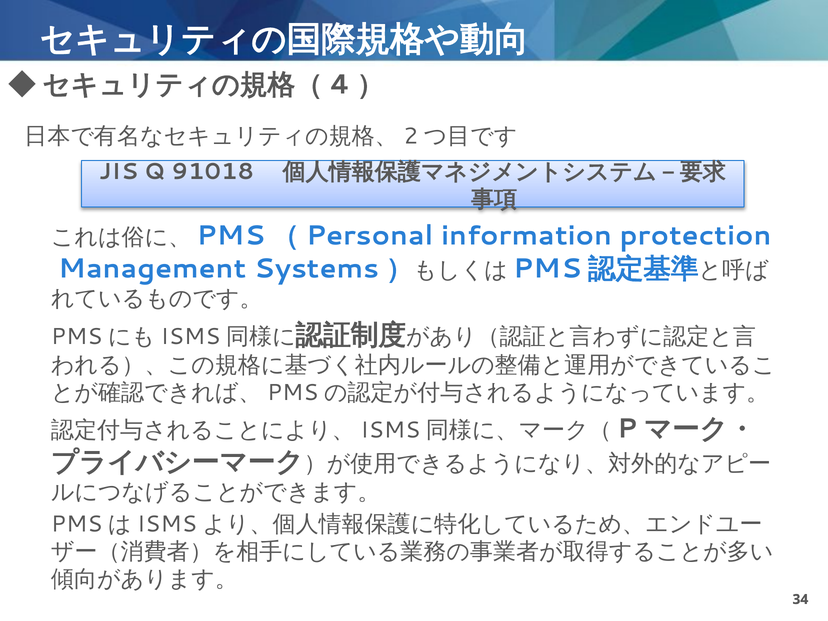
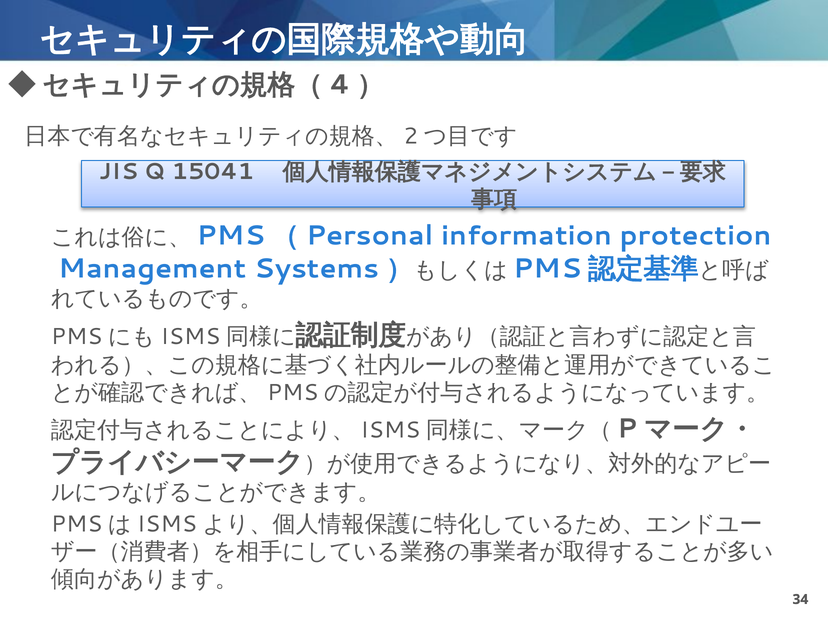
91018: 91018 -> 15041 (213, 172)
